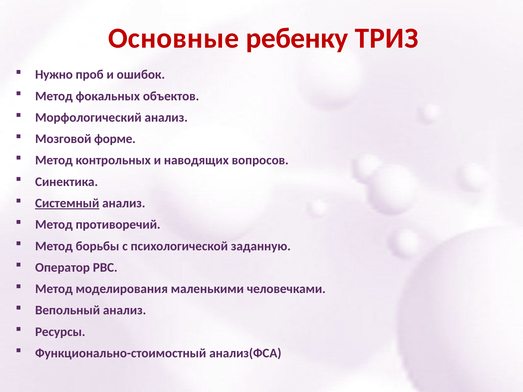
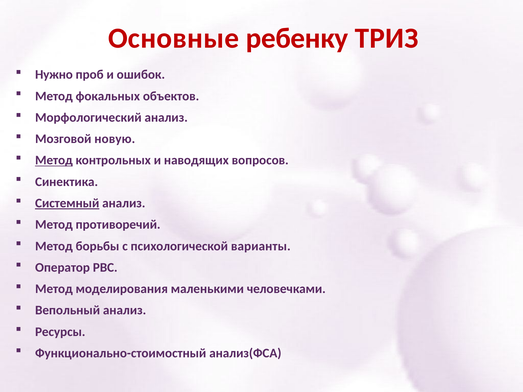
форме: форме -> новую (115, 139)
Метод underline: none -> present (54, 160)
заданную: заданную -> варианты (261, 246)
